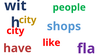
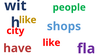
city: city -> like (28, 20)
